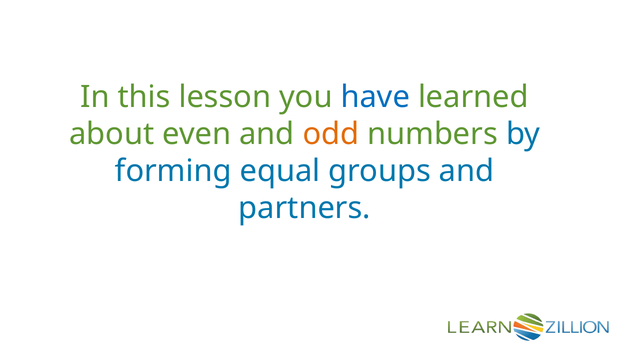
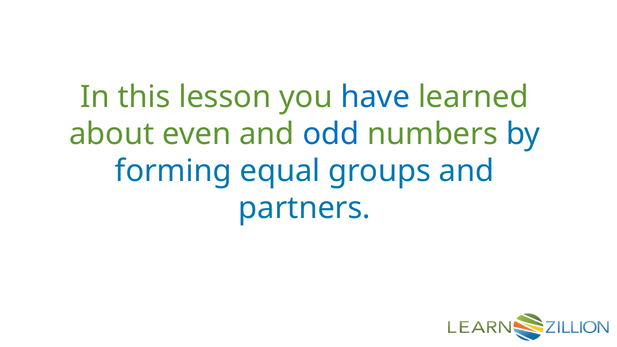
odd colour: orange -> blue (331, 134)
